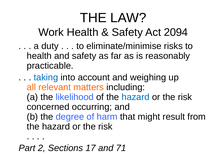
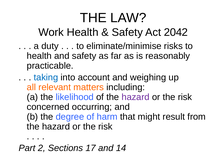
2094: 2094 -> 2042 (176, 32)
hazard colour: blue -> purple (136, 97)
71: 71 -> 14 (121, 148)
